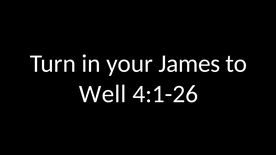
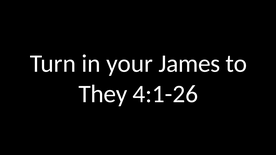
Well: Well -> They (103, 94)
